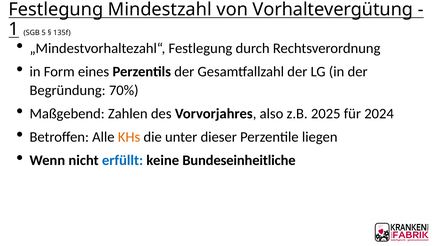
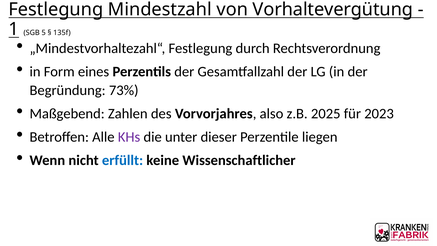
70%: 70% -> 73% (124, 90)
2024: 2024 -> 2023 (379, 114)
KHs colour: orange -> purple (129, 137)
Bundeseinheitliche: Bundeseinheitliche -> Wissenschaftlicher (239, 160)
